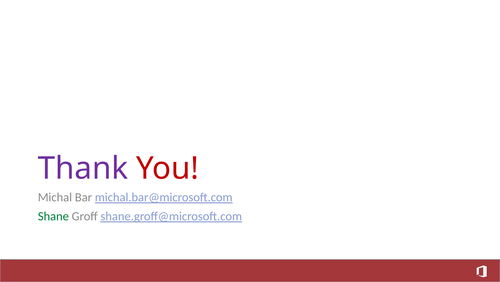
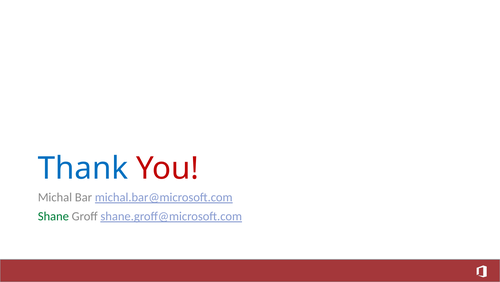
Thank colour: purple -> blue (83, 168)
